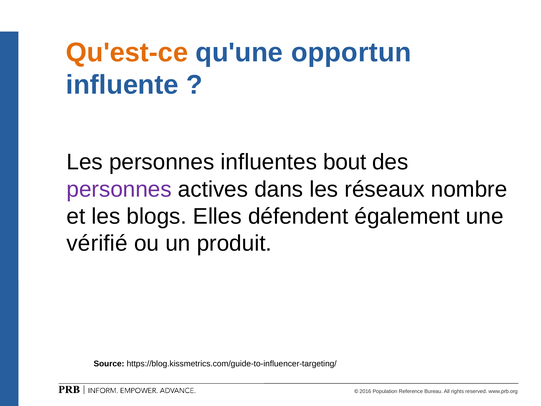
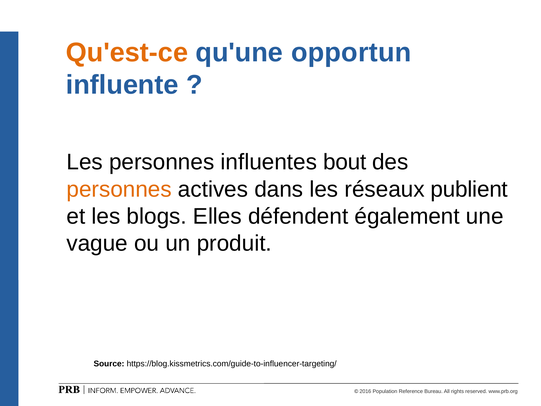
personnes colour: purple -> orange (119, 189)
nombre: nombre -> publient (469, 189)
vérifié: vérifié -> vague (97, 243)
